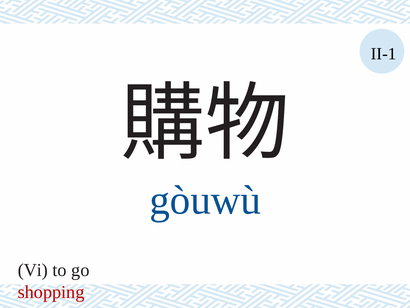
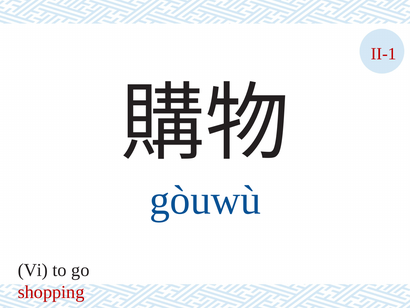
II-1 colour: black -> red (384, 54)
